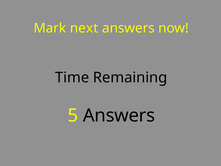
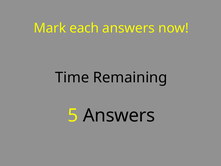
next: next -> each (84, 28)
